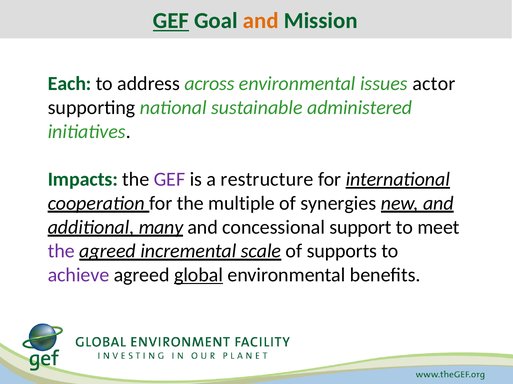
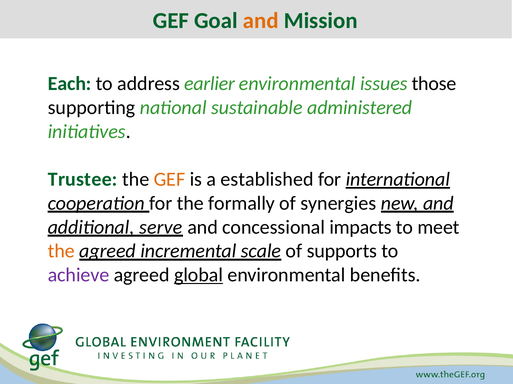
GEF underline: present -> none (171, 21)
across: across -> earlier (210, 84)
actor: actor -> those (434, 84)
Impacts: Impacts -> Trustee (83, 180)
GEF colour: purple -> orange (169, 180)
restructure: restructure -> established (267, 180)
multiple: multiple -> formally (242, 204)
many: many -> serve (161, 228)
support: support -> impacts (361, 228)
the colour: purple -> orange (61, 252)
